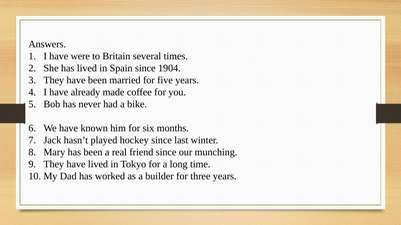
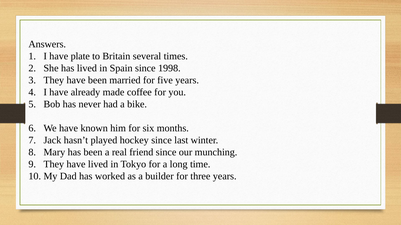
were: were -> plate (80, 56)
1904: 1904 -> 1998 (169, 68)
